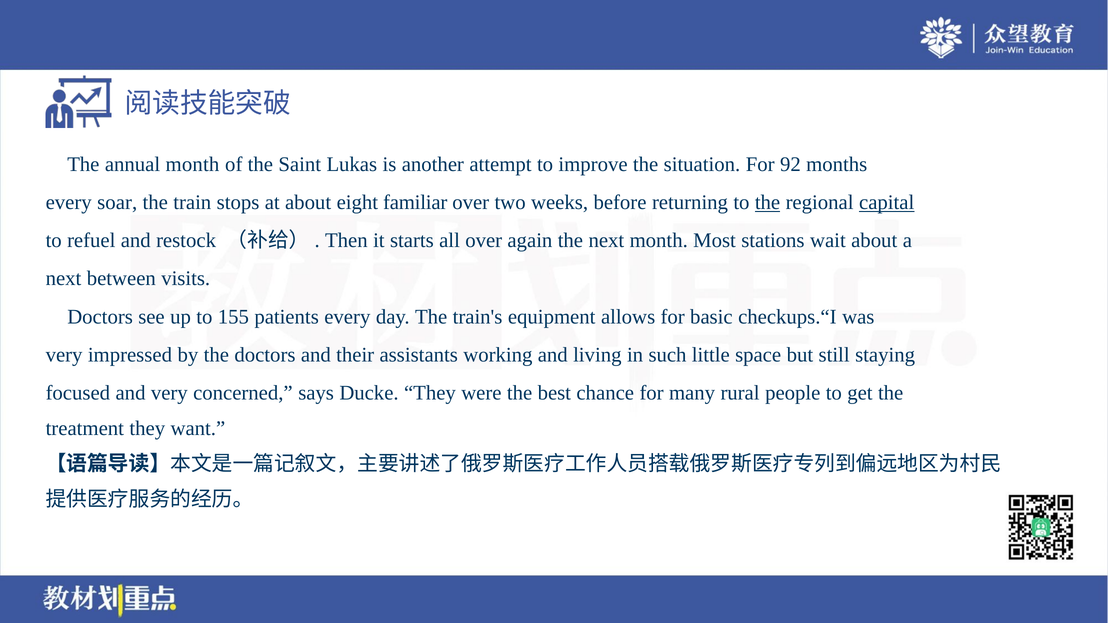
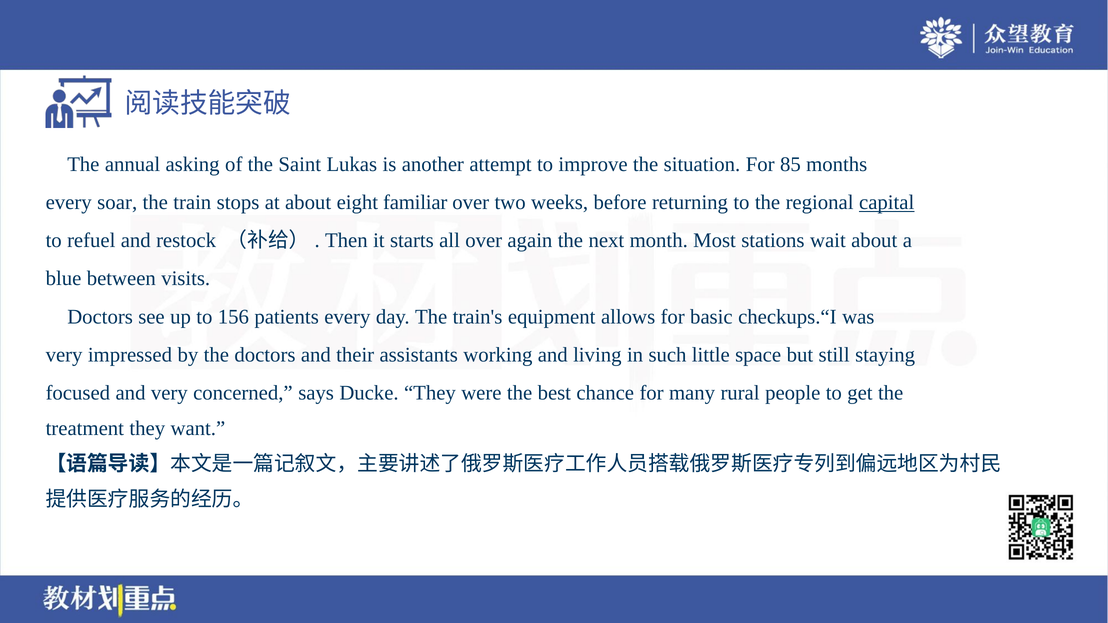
annual month: month -> asking (193, 164)
92: 92 -> 85 (790, 164)
the underline: present -> none (768, 203)
next: next -> blue (64, 279)
155: 155 -> 156 (233, 317)
